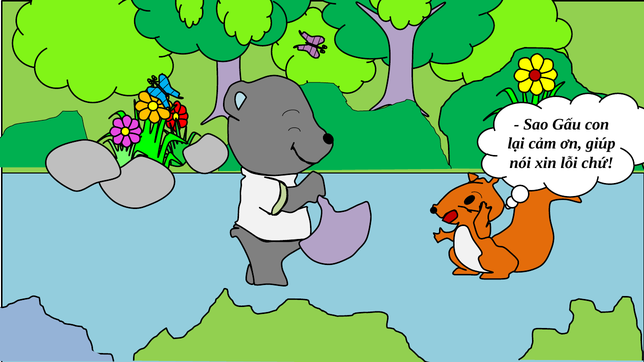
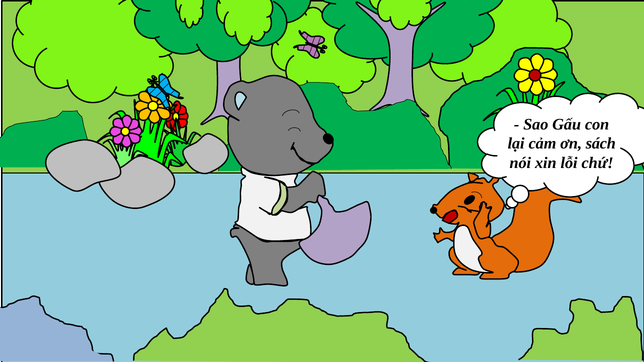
giúp: giúp -> sách (601, 144)
